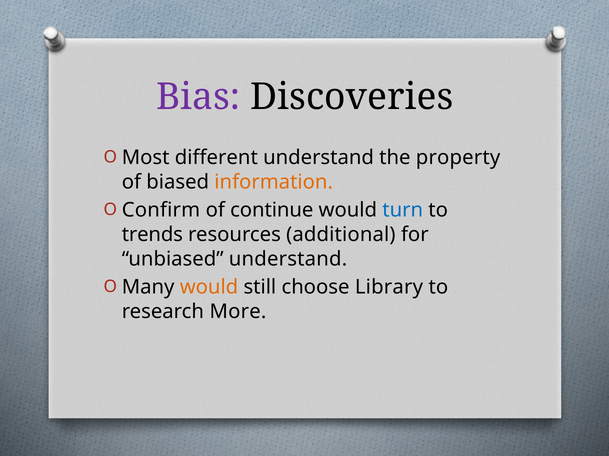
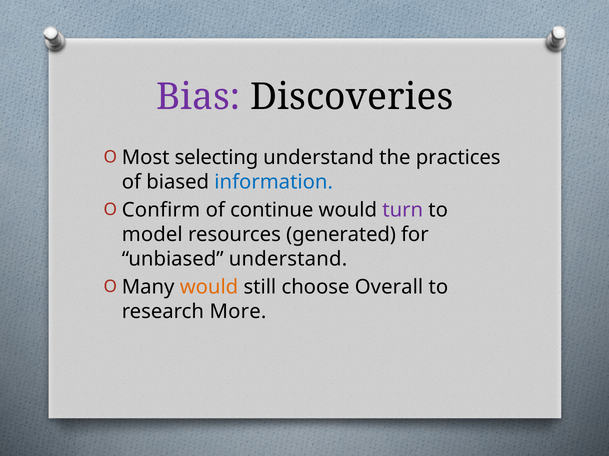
different: different -> selecting (216, 158)
property: property -> practices (458, 158)
information colour: orange -> blue (274, 182)
turn colour: blue -> purple (403, 211)
trends: trends -> model (152, 235)
additional: additional -> generated (341, 235)
Library: Library -> Overall (389, 288)
